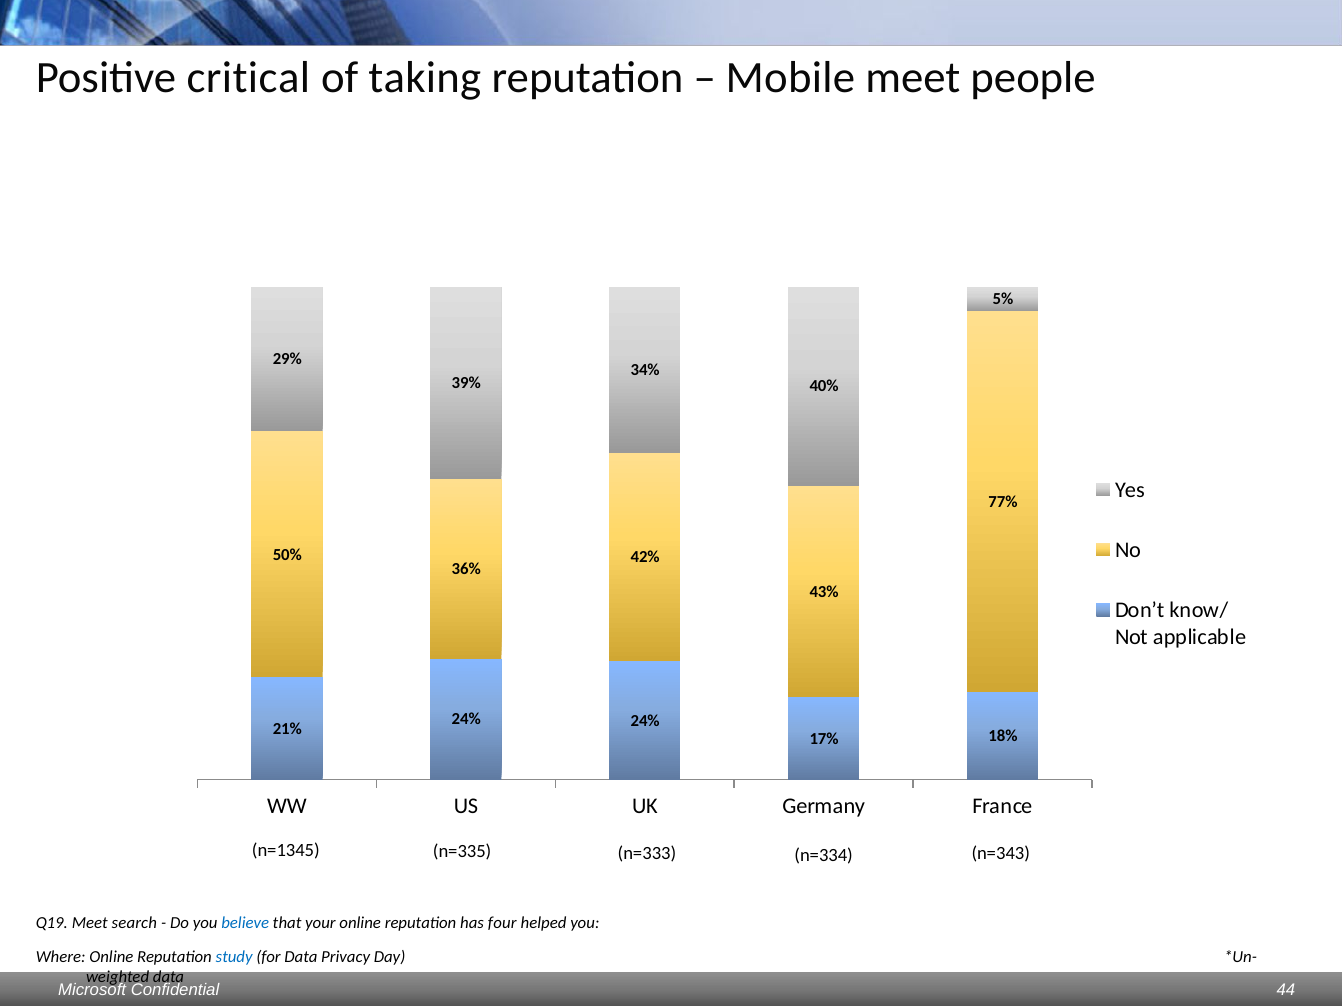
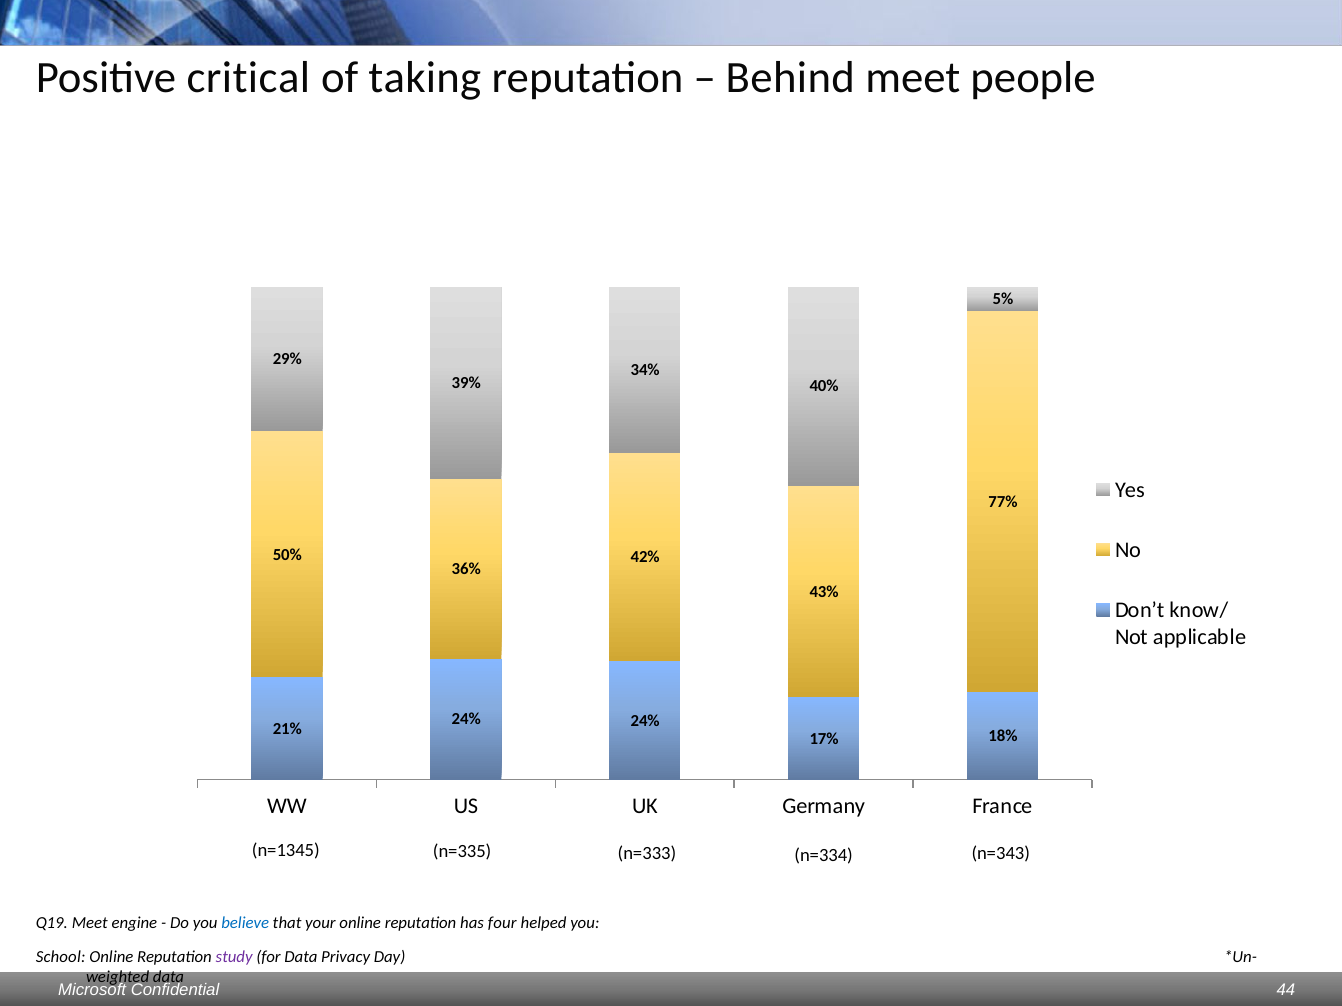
Mobile: Mobile -> Behind (790, 78)
search: search -> engine (134, 924)
Where: Where -> School (61, 957)
study colour: blue -> purple (234, 957)
